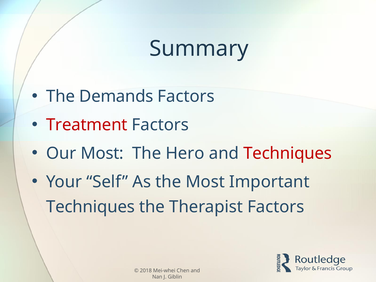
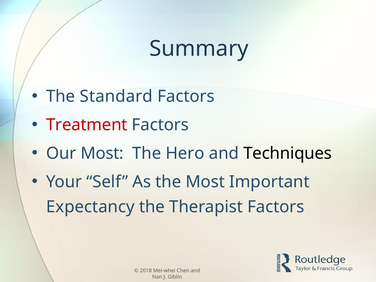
Demands: Demands -> Standard (116, 96)
Techniques colour: red -> black (288, 153)
Techniques: Techniques -> Expectancy (90, 207)
